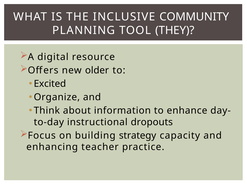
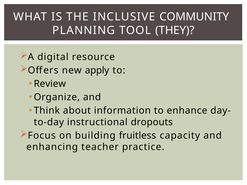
older: older -> apply (97, 70)
Excited: Excited -> Review (50, 84)
strategy: strategy -> fruitless (138, 136)
